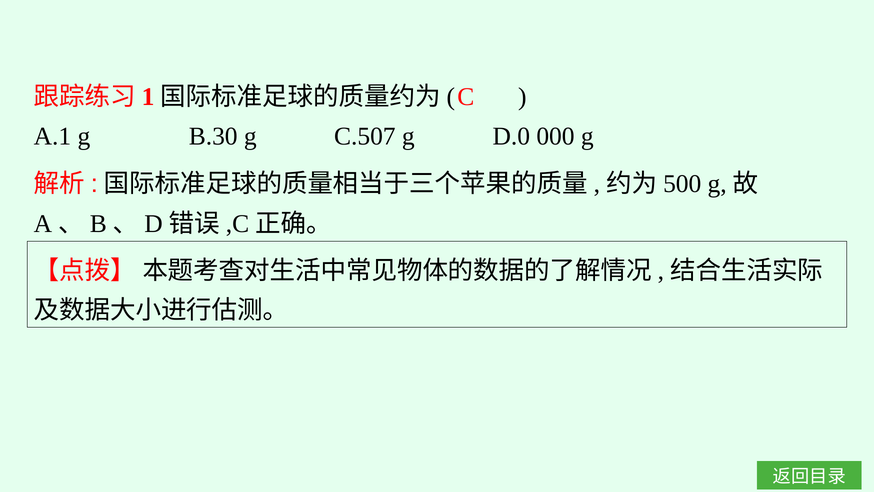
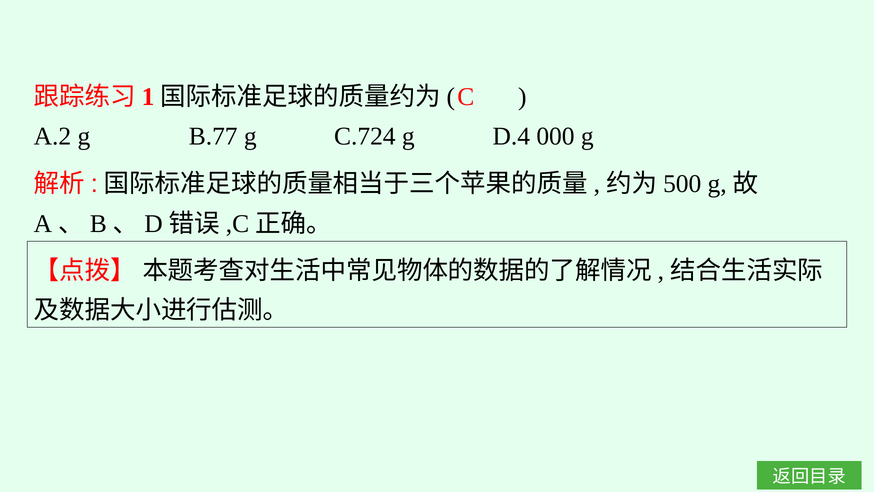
A.1: A.1 -> A.2 (52, 136)
B.30: B.30 -> B.77 (213, 136)
C.507: C.507 -> C.724 (365, 136)
D.0: D.0 -> D.4 (511, 136)
